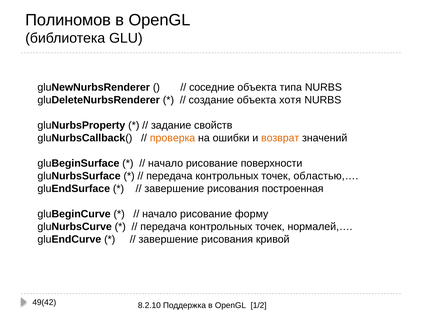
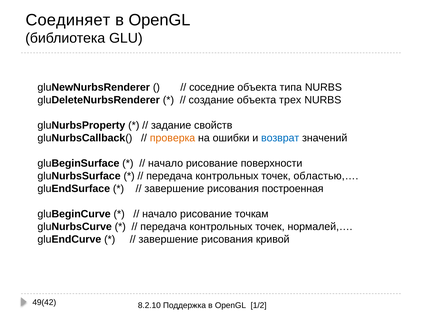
Полиномов: Полиномов -> Соединяет (68, 20)
хотя: хотя -> трех (290, 100)
возврат colour: orange -> blue (280, 138)
форму: форму -> точкам (252, 214)
